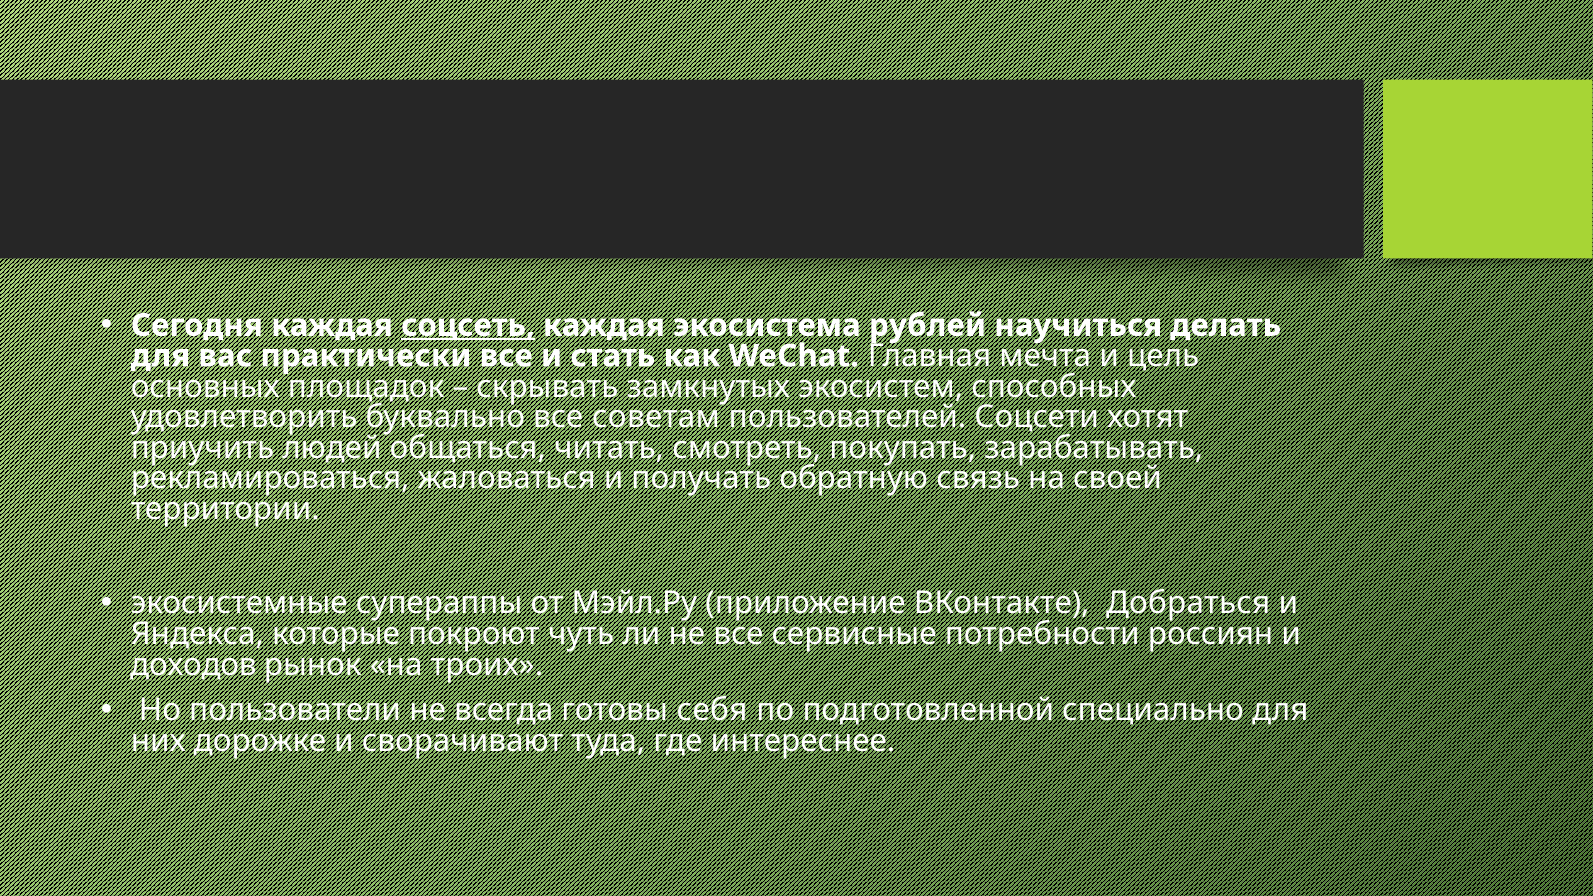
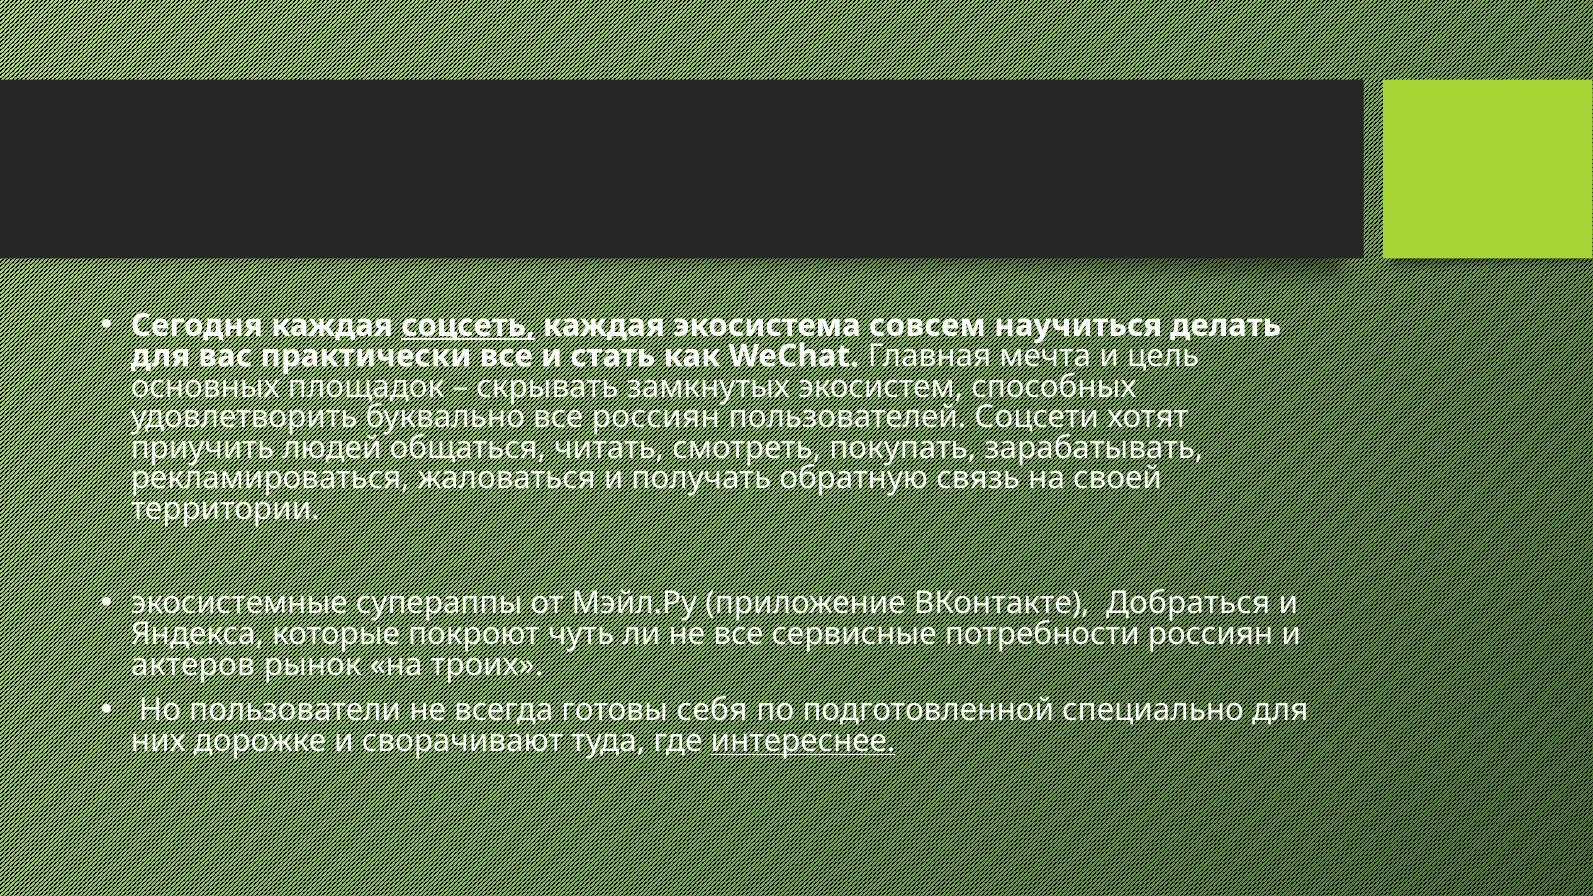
рублей: рублей -> совсем (927, 325)
все советам: советам -> россиян (656, 417)
доходов: доходов -> актеров (193, 665)
интереснее underline: none -> present (803, 741)
